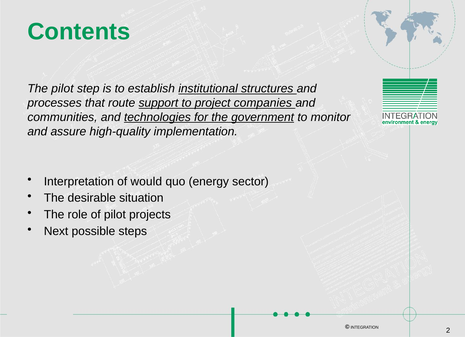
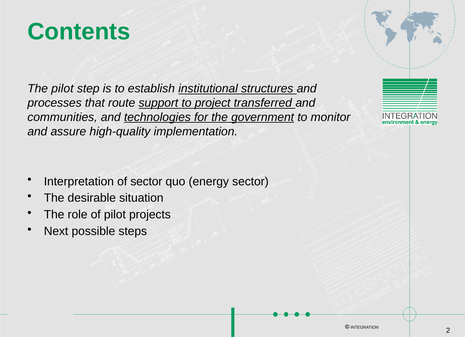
companies: companies -> transferred (263, 103)
of would: would -> sector (146, 181)
